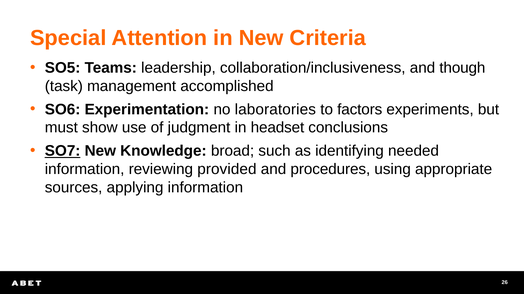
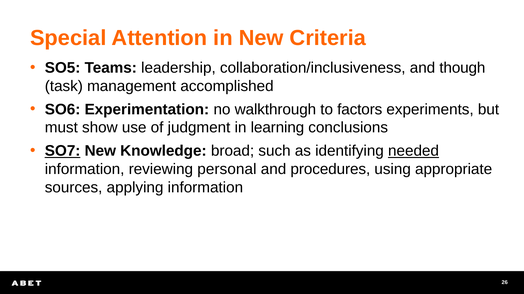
laboratories: laboratories -> walkthrough (275, 110)
headset: headset -> learning (277, 128)
needed underline: none -> present (414, 151)
provided: provided -> personal (227, 170)
